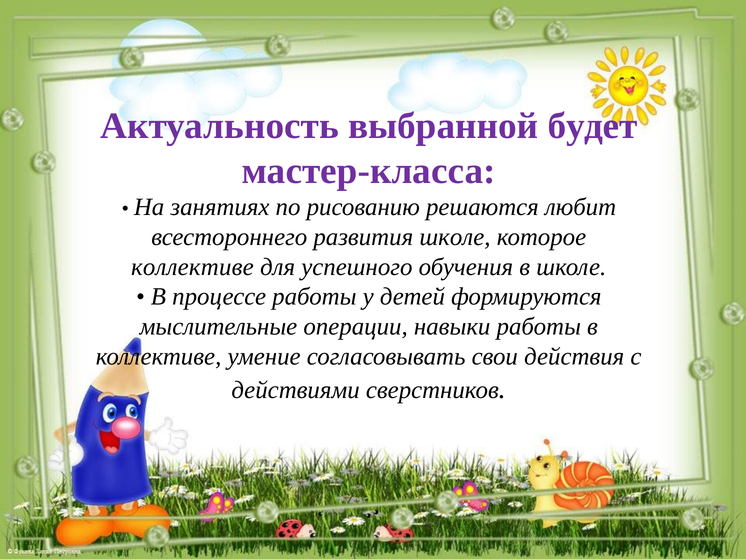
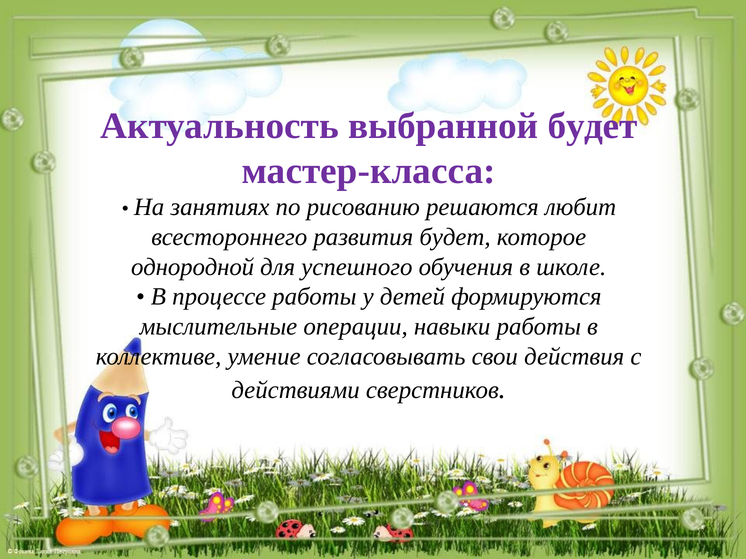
развития школе: школе -> будет (455, 237)
коллективе: коллективе -> однородной (193, 267)
